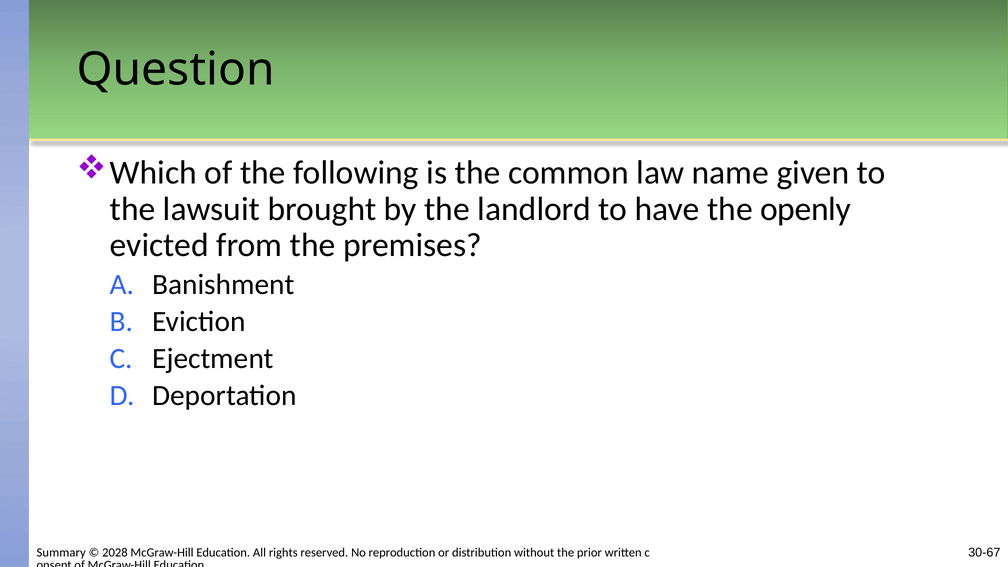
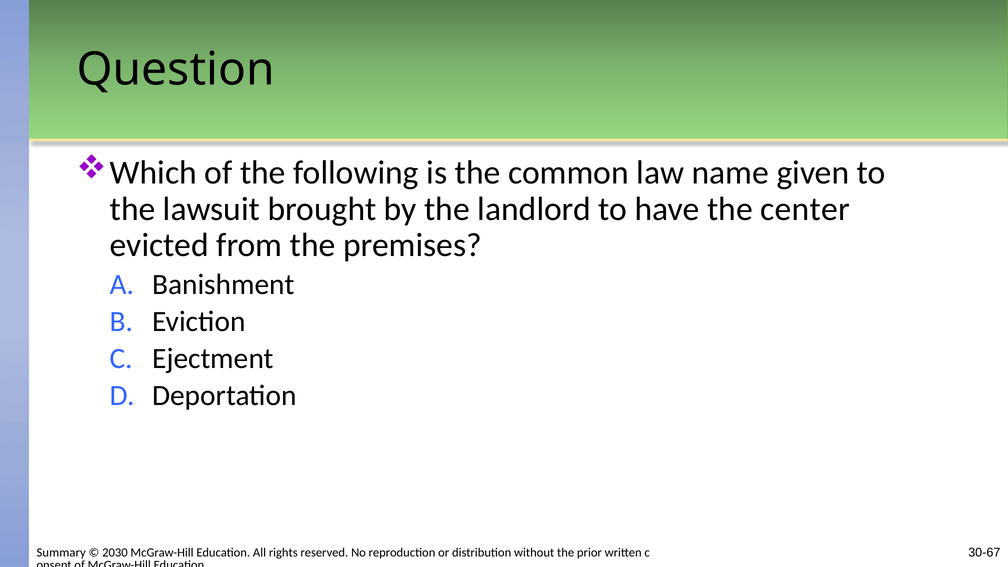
openly: openly -> center (805, 209)
2028: 2028 -> 2030 (115, 553)
